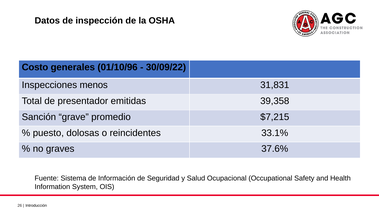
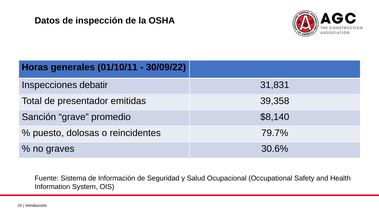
Costo: Costo -> Horas (35, 67)
01/10/96: 01/10/96 -> 01/10/11 (118, 67)
menos: menos -> debatir (94, 85)
$7,215: $7,215 -> $8,140 (275, 117)
33.1%: 33.1% -> 79.7% (275, 133)
37.6%: 37.6% -> 30.6% (275, 149)
